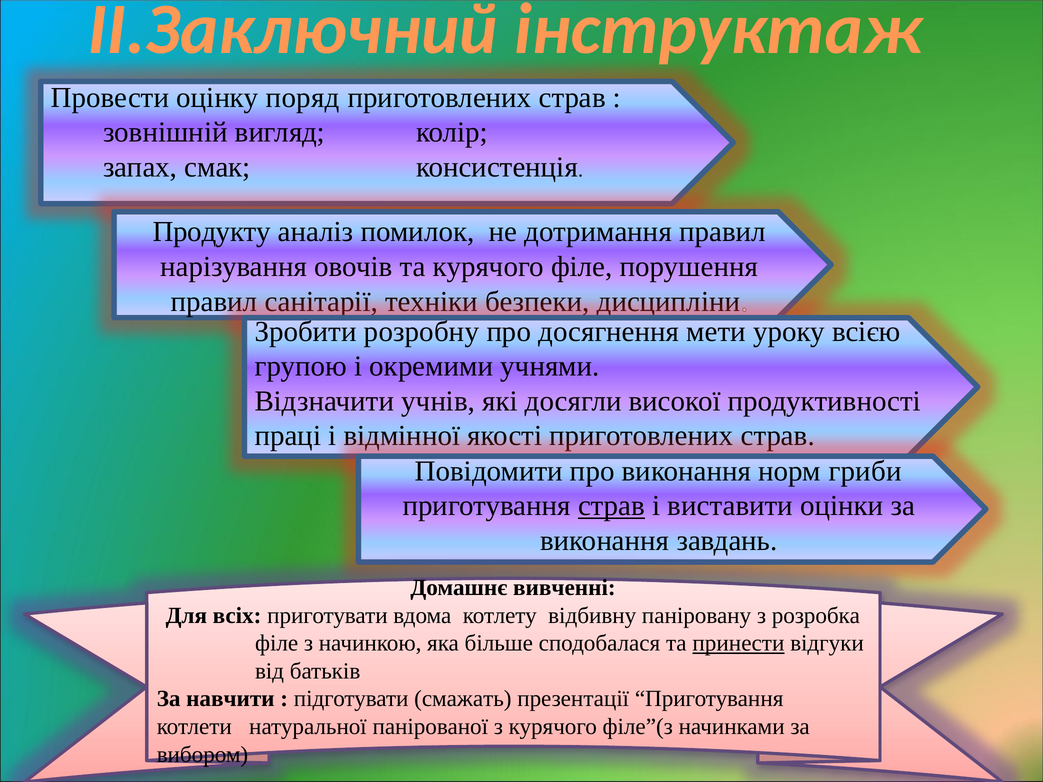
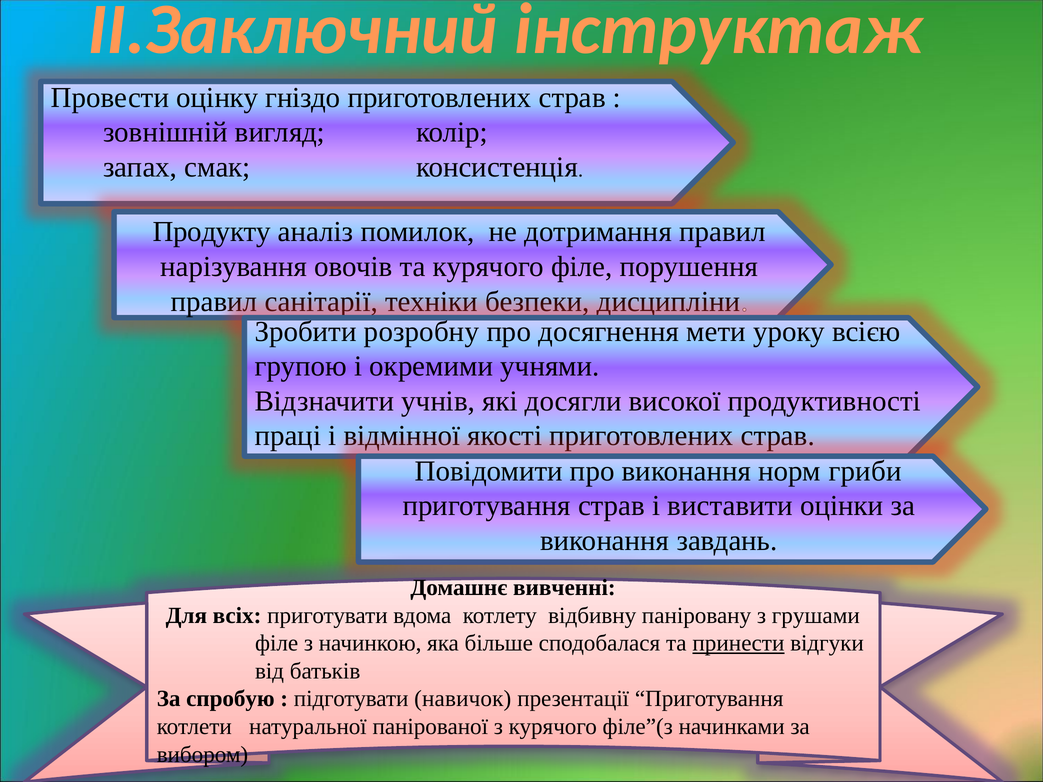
поряд: поряд -> гніздо (303, 98)
страв underline: present -> none (611, 506)
розробка: розробка -> грушами (816, 616)
навчити: навчити -> спробую (230, 699)
смажать: смажать -> навичок (463, 699)
